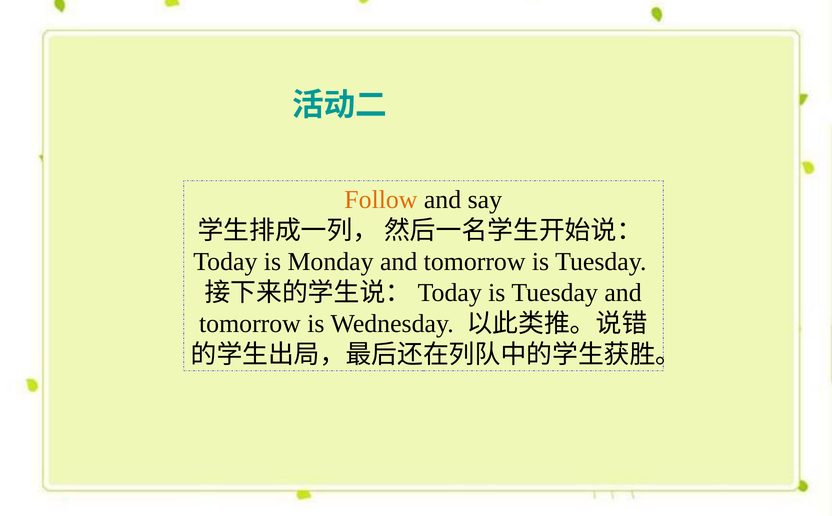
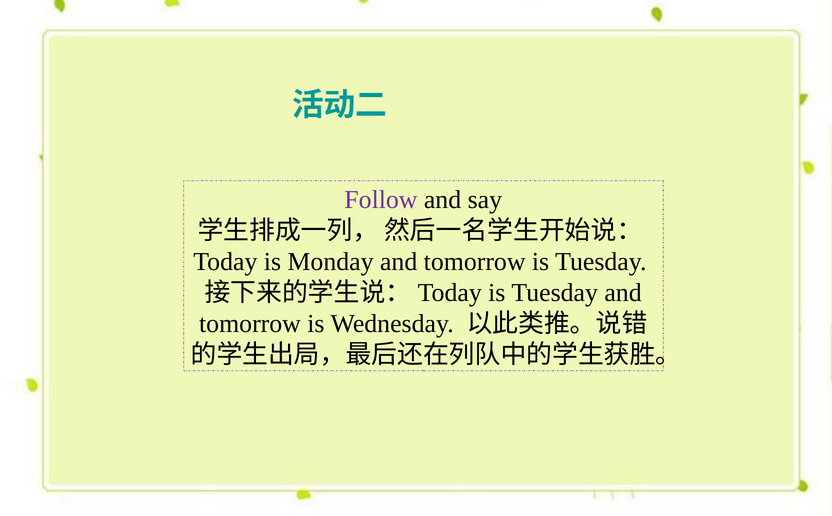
Follow colour: orange -> purple (381, 200)
